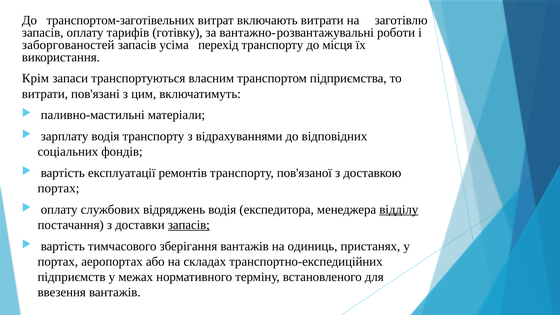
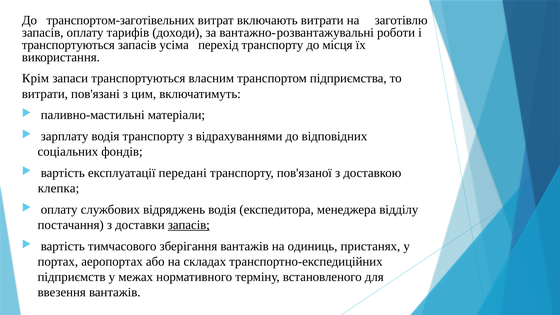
готівку: готівку -> доходи (177, 33)
заборгованостей: заборгованостей -> транспортуються (68, 45)
ремонтів: ремонтів -> передані (183, 173)
портах: портах -> клепка (59, 188)
відділу underline: present -> none (399, 210)
